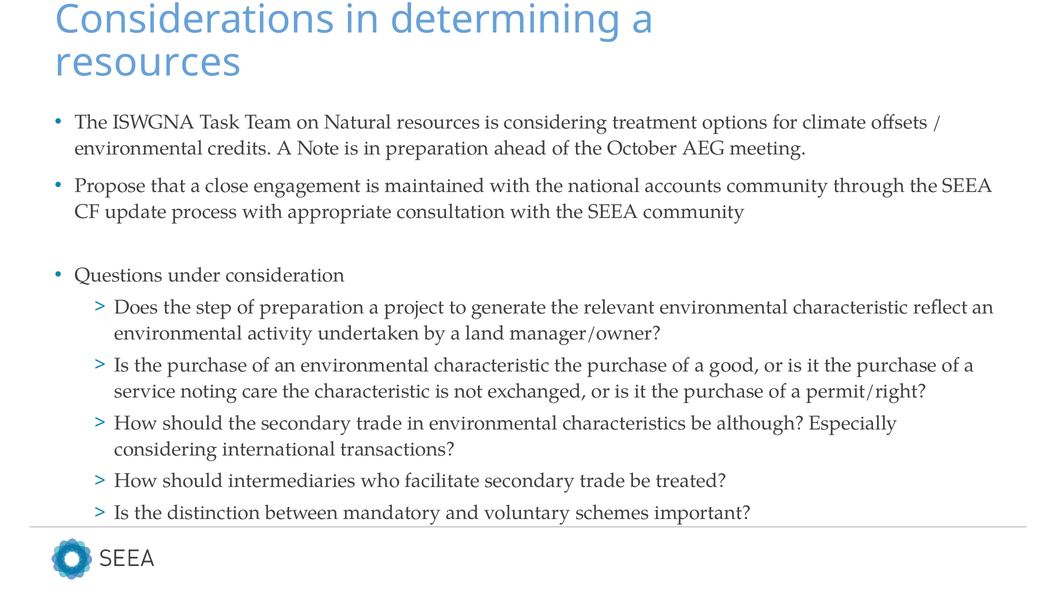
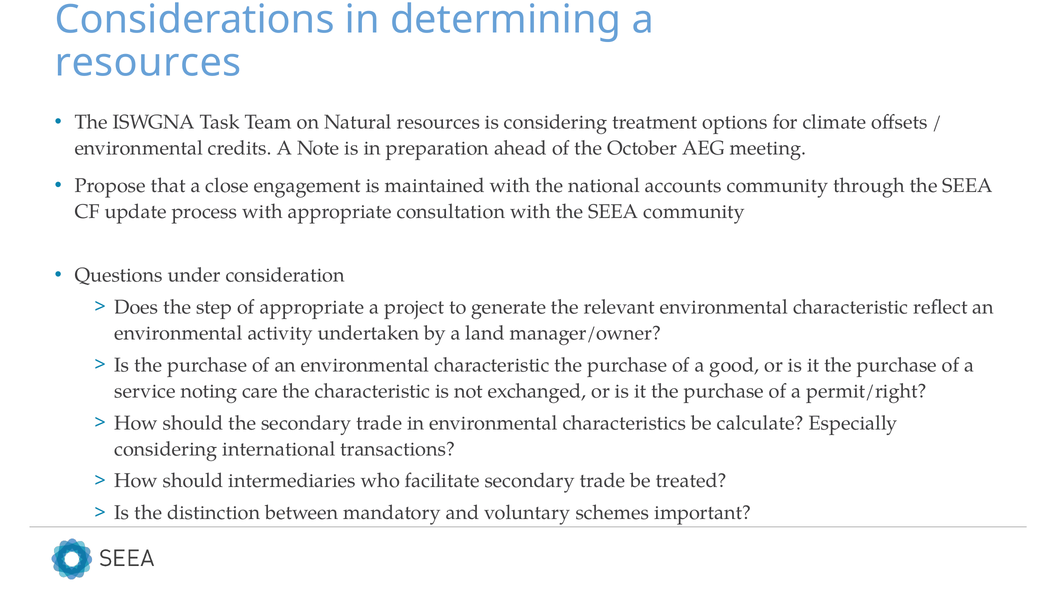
of preparation: preparation -> appropriate (312, 307)
although: although -> calculate (760, 423)
